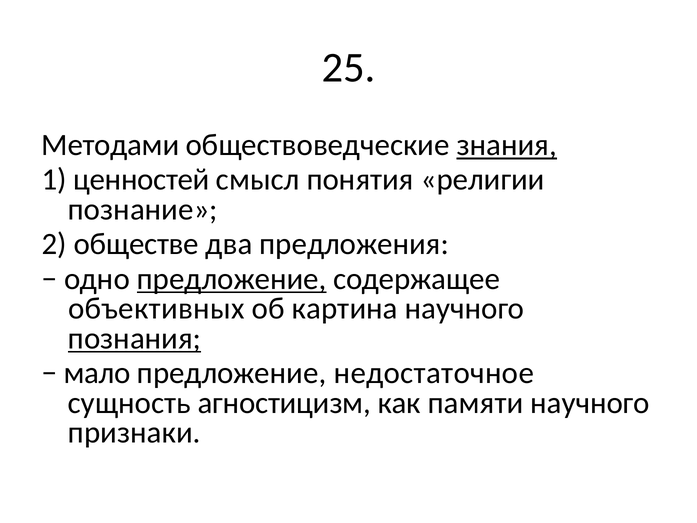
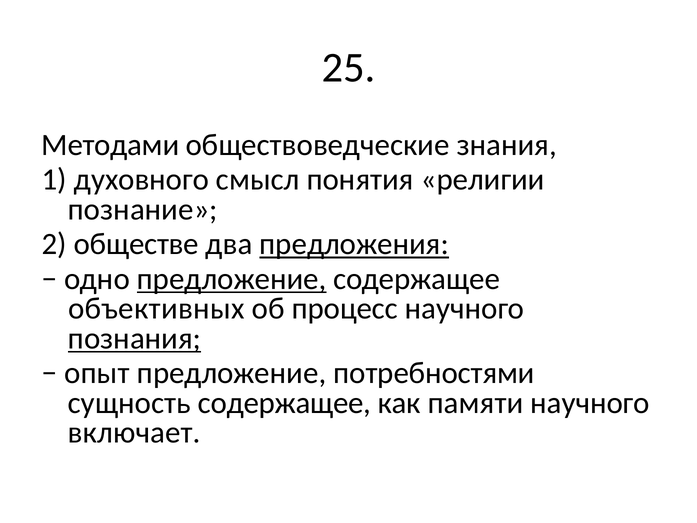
знания underline: present -> none (507, 145)
ценностей: ценностей -> духовного (141, 180)
предложения underline: none -> present (354, 244)
картина: картина -> процесс (345, 309)
мало: мало -> опыт (97, 373)
недостаточное: недостаточное -> потребностями (434, 373)
сущность агностицизм: агностицизм -> содержащее (284, 403)
признаки: признаки -> включает (134, 432)
